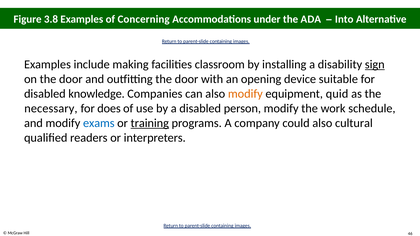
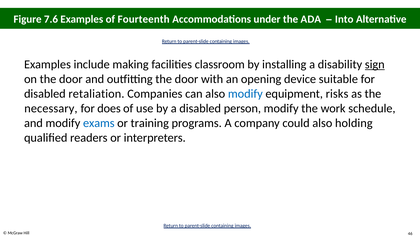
3.8: 3.8 -> 7.6 (51, 19)
Concerning: Concerning -> Fourteenth (144, 19)
knowledge: knowledge -> retaliation (96, 94)
modify colour: orange -> blue (245, 94)
quid: quid -> risks (337, 94)
training underline: present -> none (150, 123)
cultural: cultural -> holding (354, 123)
